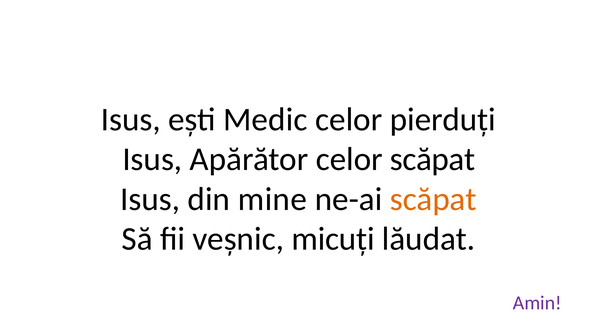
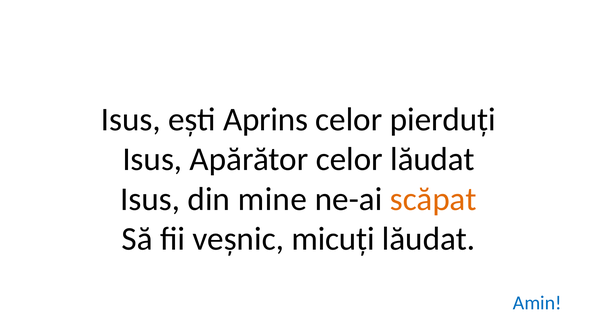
Medic: Medic -> Aprins (266, 120)
celor scăpat: scăpat -> lăudat (432, 159)
Amin colour: purple -> blue (537, 303)
